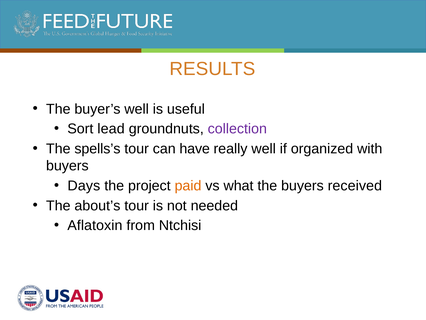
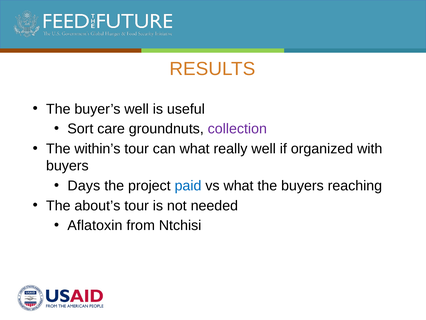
lead: lead -> care (111, 129)
spells’s: spells’s -> within’s (97, 149)
can have: have -> what (195, 149)
paid colour: orange -> blue (188, 186)
received: received -> reaching (355, 186)
